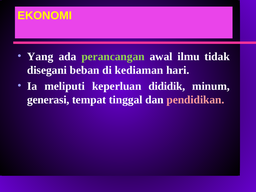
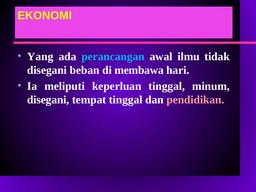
perancangan colour: light green -> light blue (113, 57)
kediaman: kediaman -> membawa (139, 70)
keperluan dididik: dididik -> tinggal (167, 86)
generasi: generasi -> disegani (48, 100)
